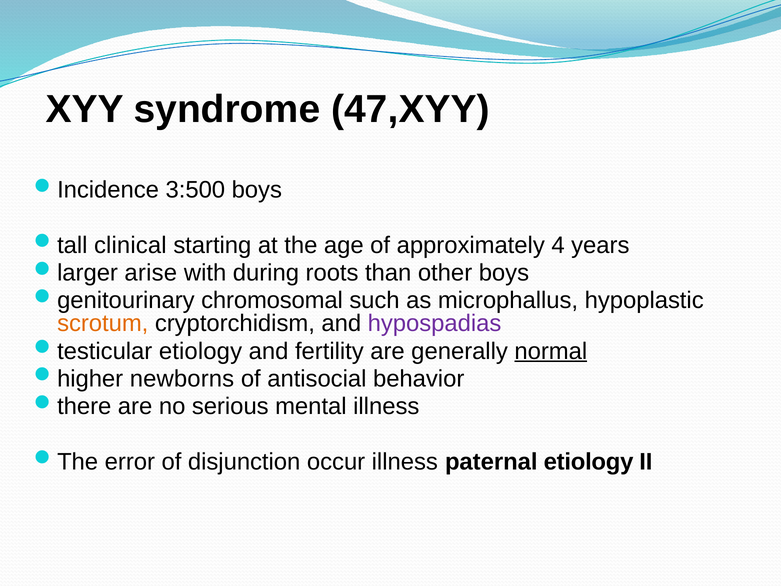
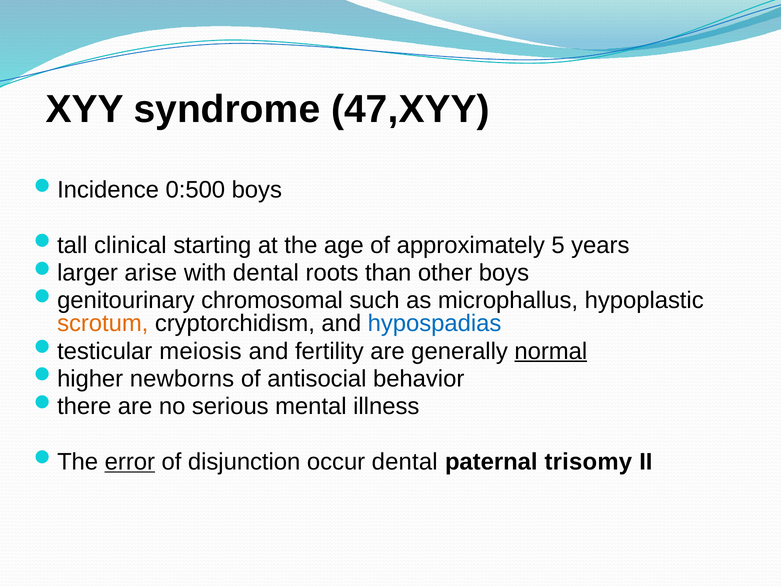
3:500: 3:500 -> 0:500 (195, 190)
4: 4 -> 5 (558, 245)
with during: during -> dental (266, 273)
hypospadias colour: purple -> blue (435, 323)
etiology: etiology -> meiosis (200, 351)
error underline: none -> present (130, 462)
occur illness: illness -> dental (405, 462)
paternal etiology: etiology -> trisomy (588, 462)
